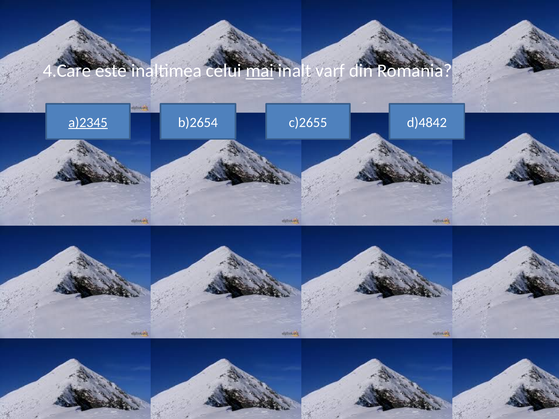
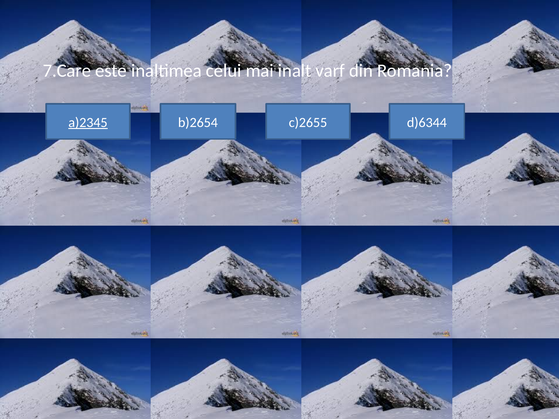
4.Care: 4.Care -> 7.Care (67, 71)
mai underline: present -> none (260, 71)
d)4842: d)4842 -> d)6344 (427, 123)
